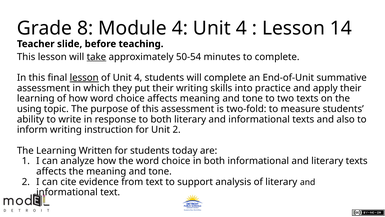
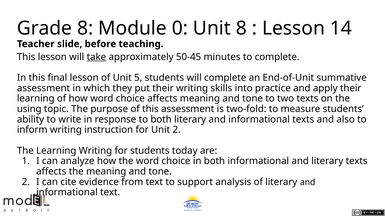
Module 4: 4 -> 0 (180, 28)
4: 4 -> 8 (241, 28)
50-54: 50-54 -> 50-45 (189, 57)
lesson underline: present -> none (84, 78)
of Unit 4: 4 -> 5 (138, 78)
Learning Written: Written -> Writing (95, 150)
